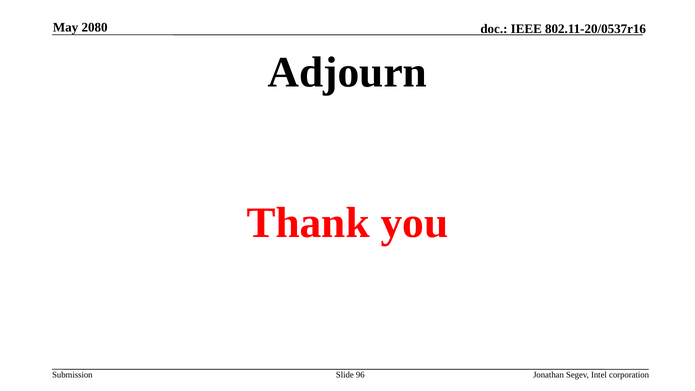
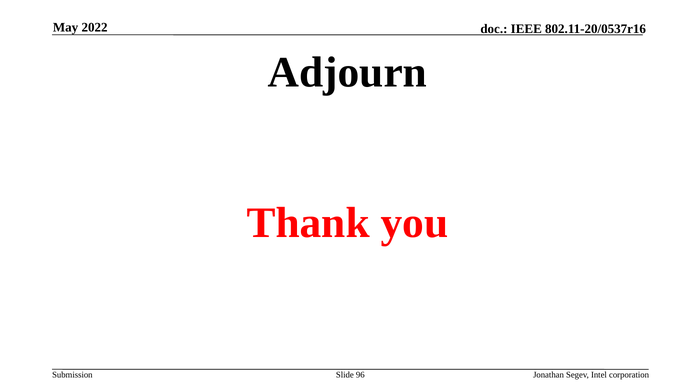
2080: 2080 -> 2022 (95, 28)
